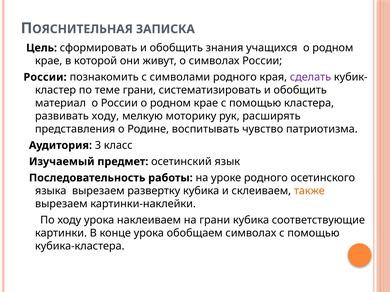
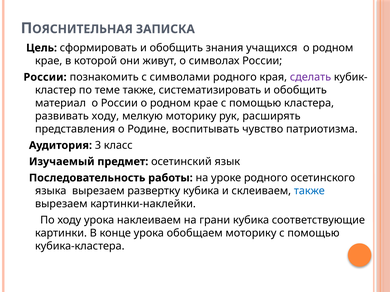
теме грани: грани -> также (139, 90)
также colour: orange -> blue (309, 191)
обобщаем символах: символах -> моторику (251, 233)
